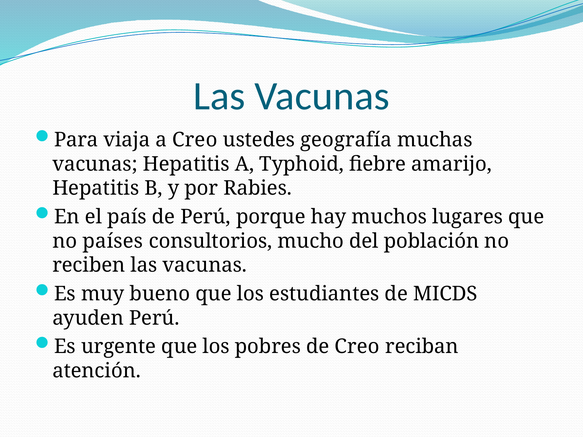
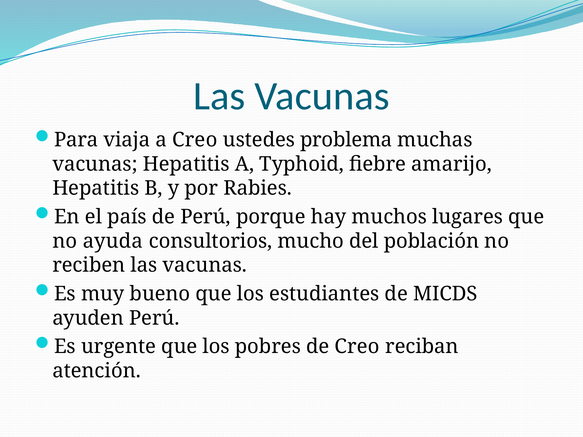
geografía: geografía -> problema (346, 140)
países: países -> ayuda (113, 241)
